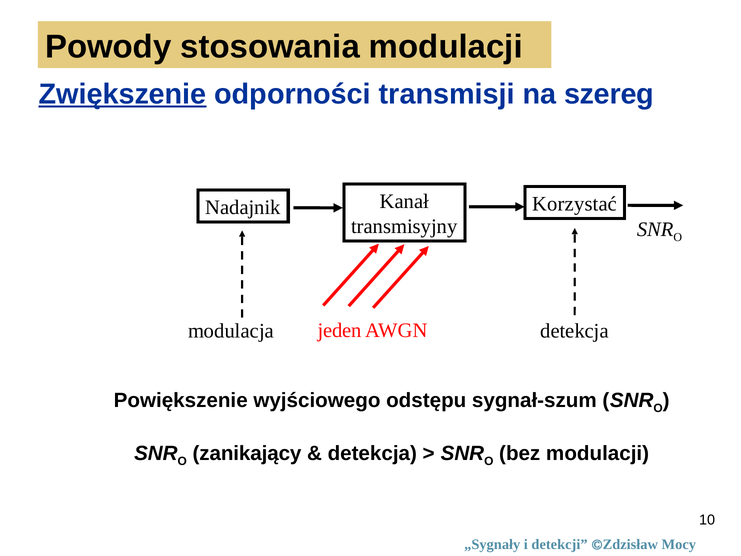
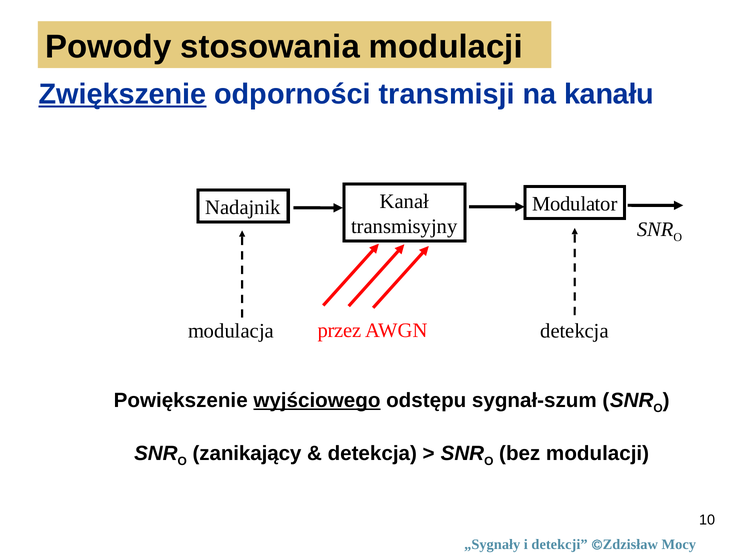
szereg: szereg -> kanału (609, 94)
Korzystać: Korzystać -> Modulator (575, 204)
jeden: jeden -> przez (339, 330)
wyjściowego underline: none -> present (317, 400)
